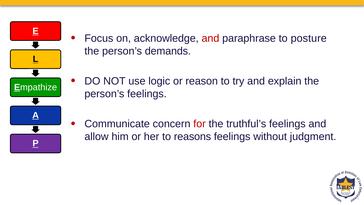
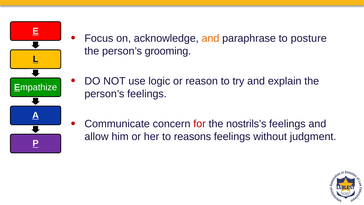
and colour: red -> orange (210, 38)
demands: demands -> grooming (168, 51)
truthful’s: truthful’s -> nostrils’s (246, 124)
